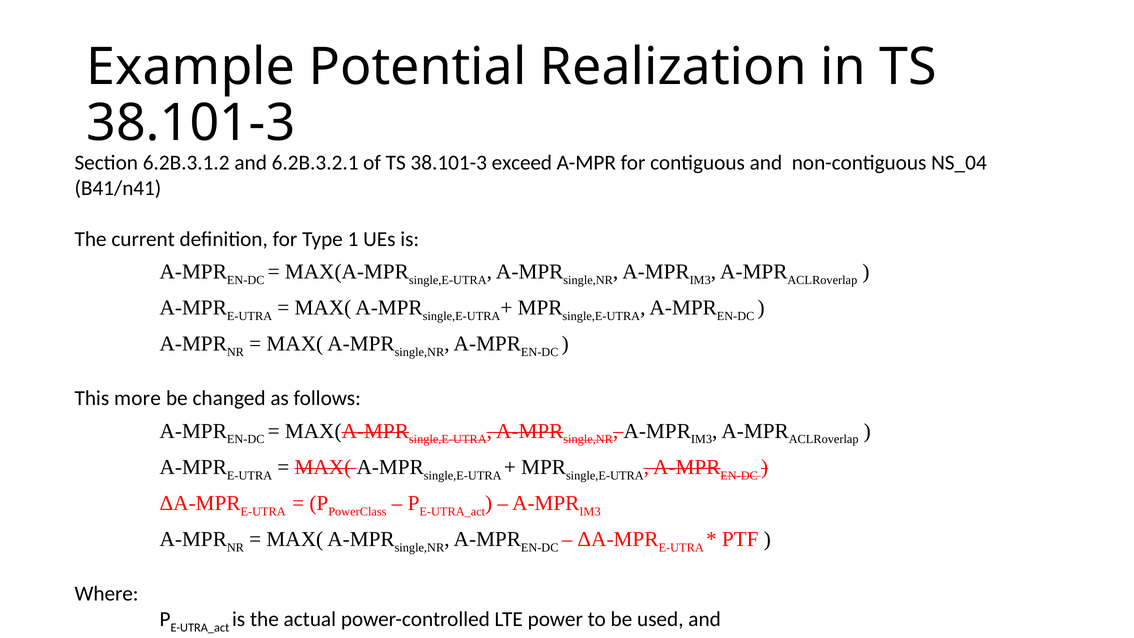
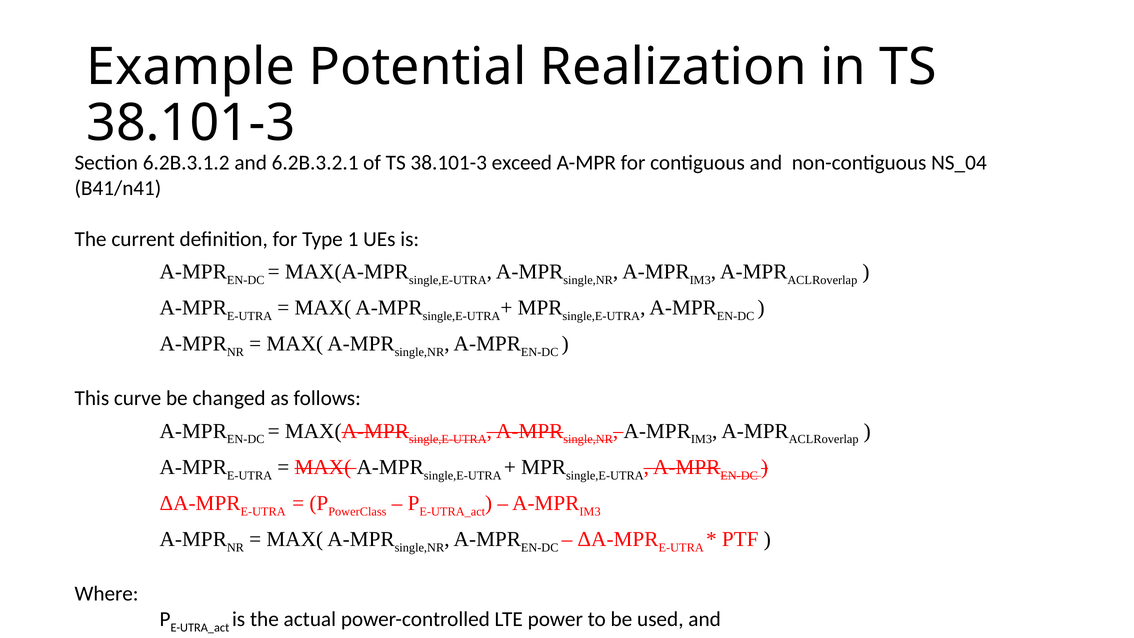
more: more -> curve (138, 398)
